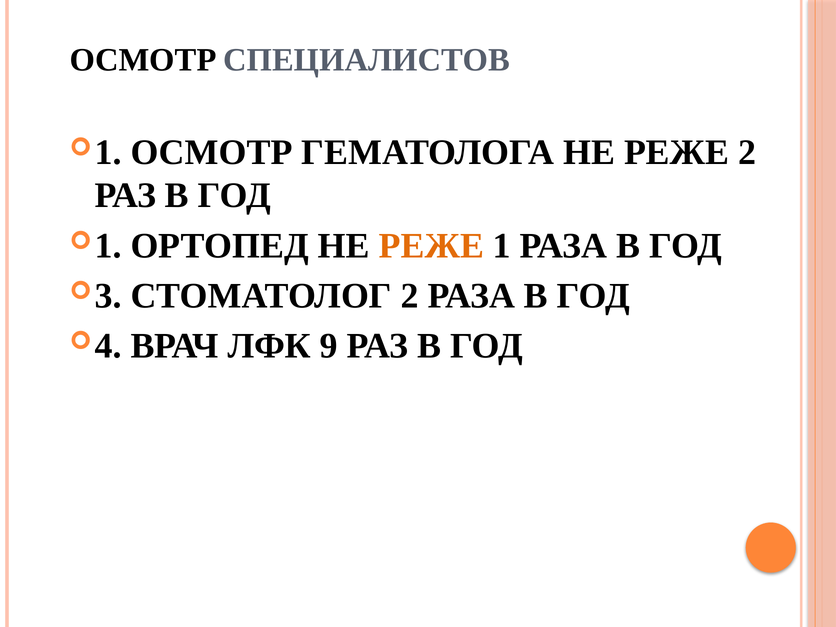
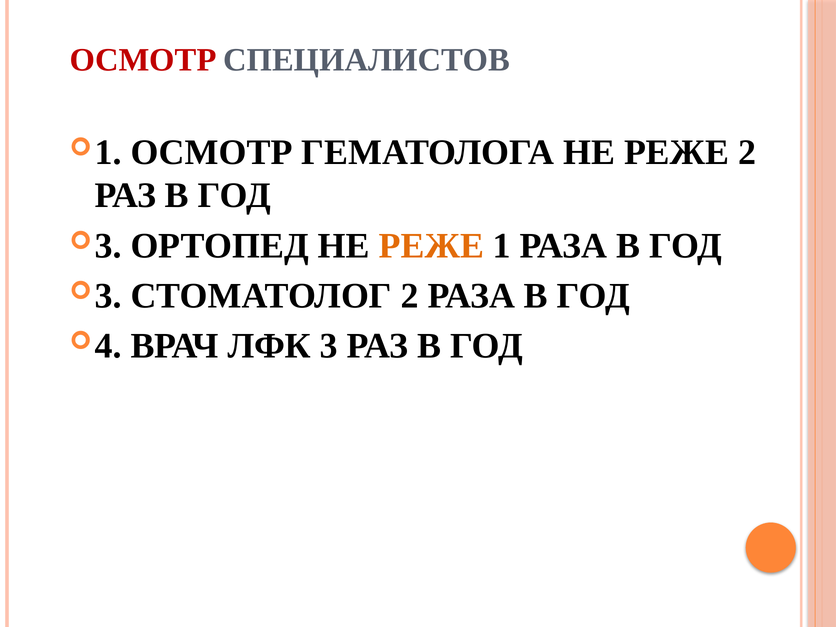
ОСМОТР colour: black -> red (143, 60)
1: 1 -> 3 (108, 246)
ЛФК 9: 9 -> 3 (329, 346)
